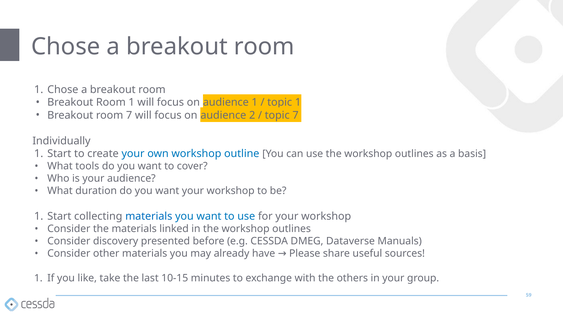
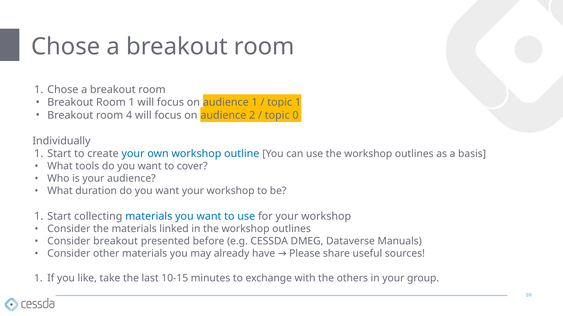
room 7: 7 -> 4 (129, 115)
topic 7: 7 -> 0 (296, 115)
Consider discovery: discovery -> breakout (116, 242)
